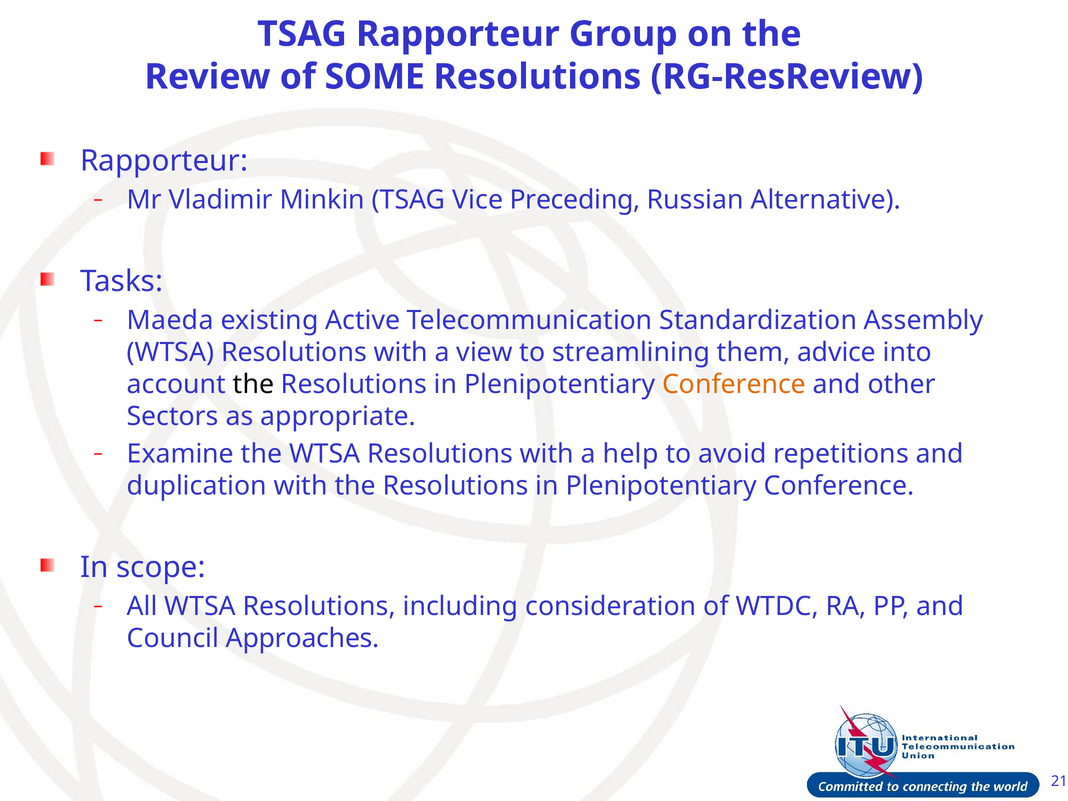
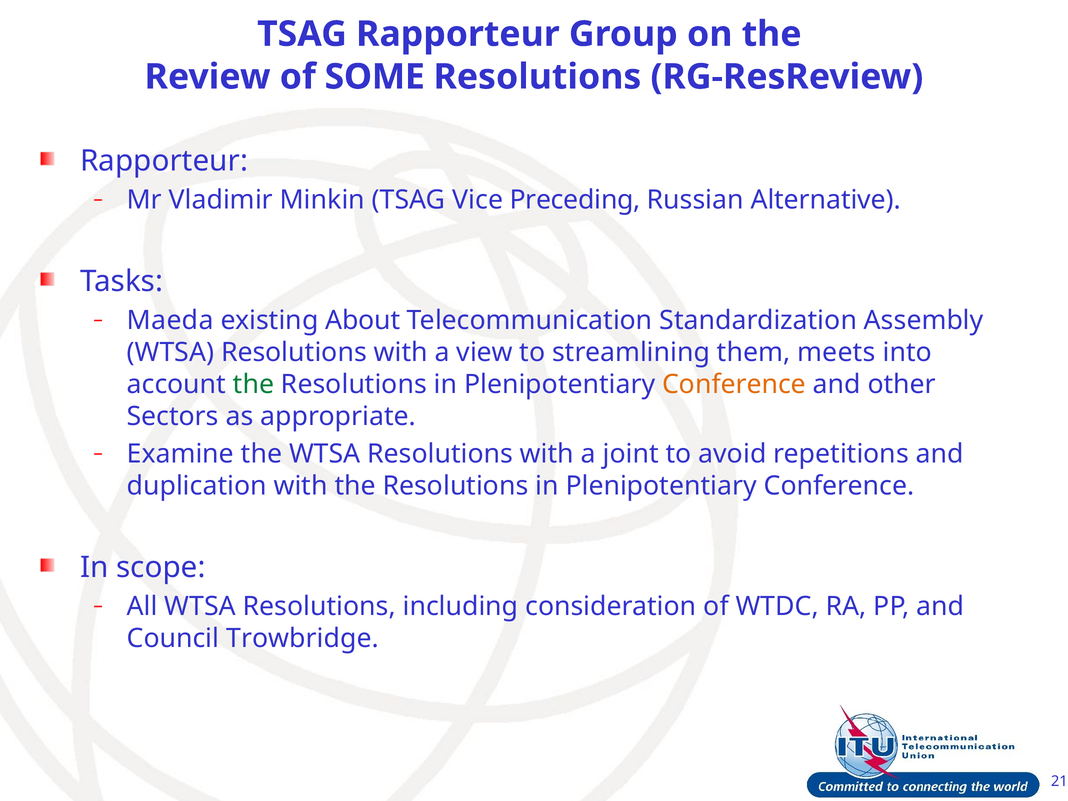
Active: Active -> About (363, 321)
advice: advice -> meets (836, 353)
the colour: black -> green (254, 385)
help: help -> joint (631, 454)
Approaches: Approaches -> Trowbridge (303, 639)
